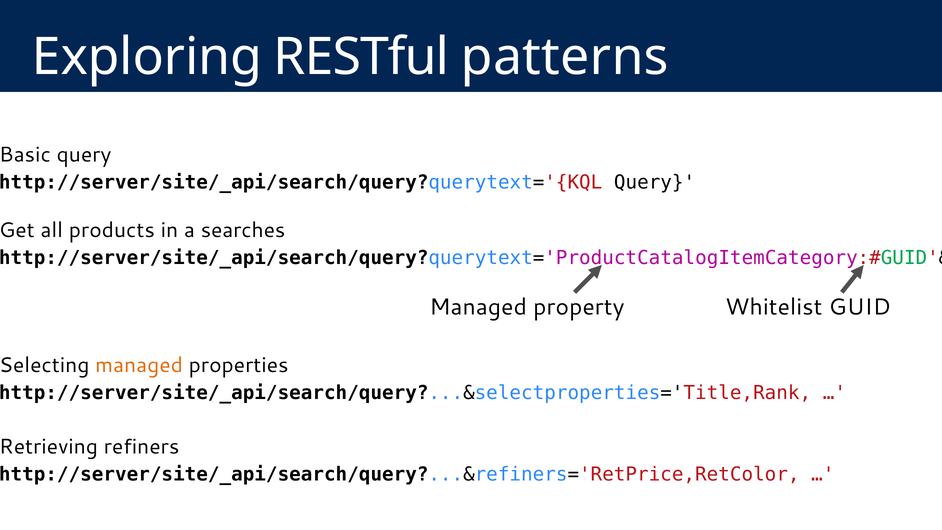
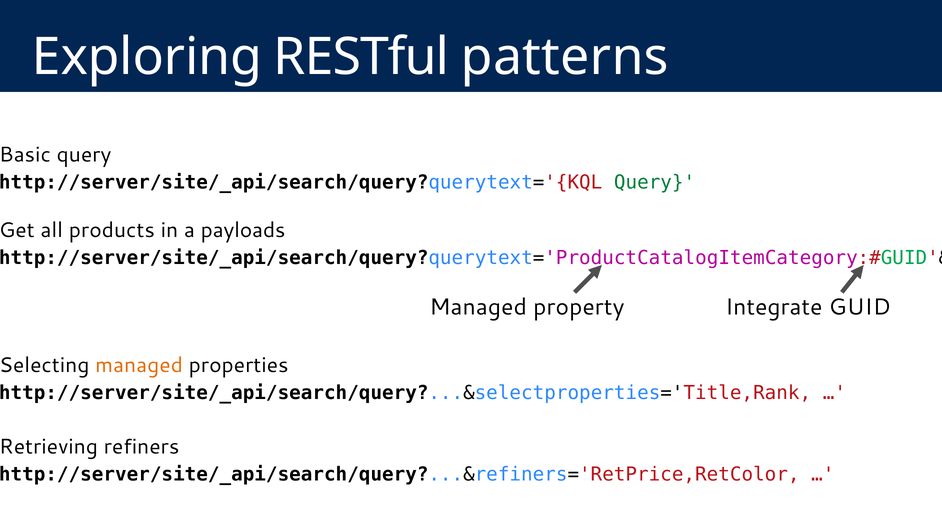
Query colour: black -> green (655, 182)
searches: searches -> payloads (243, 230)
Whitelist: Whitelist -> Integrate (774, 307)
